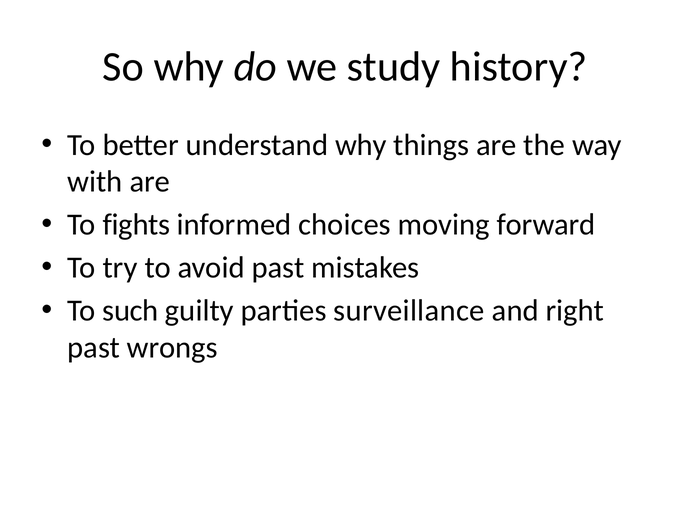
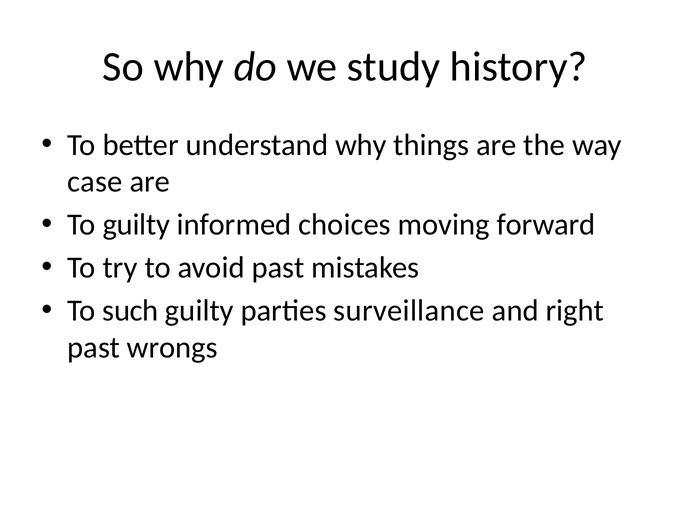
with: with -> case (95, 182)
To fights: fights -> guilty (136, 225)
